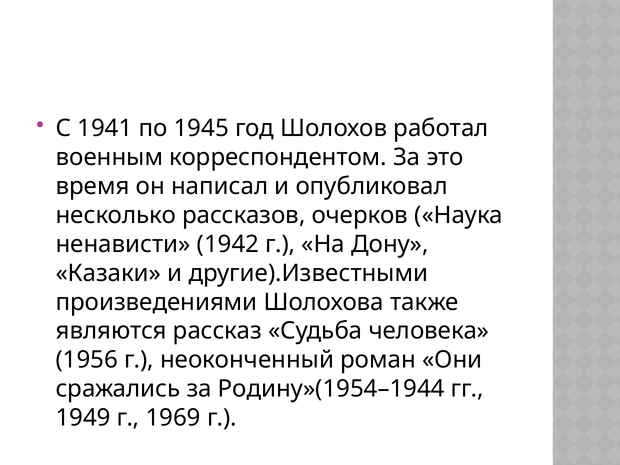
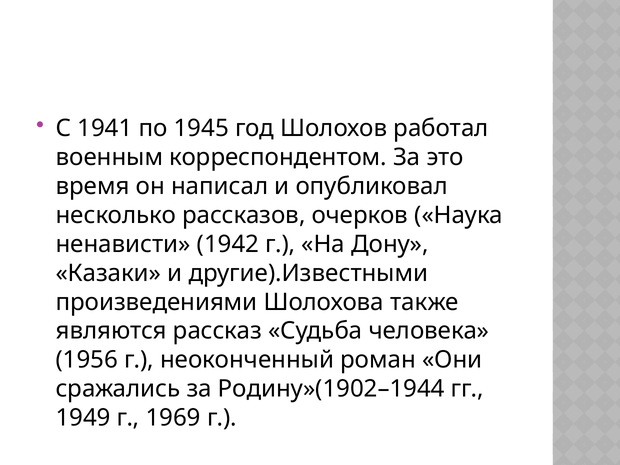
Родину»(1954–1944: Родину»(1954–1944 -> Родину»(1902–1944 (331, 389)
